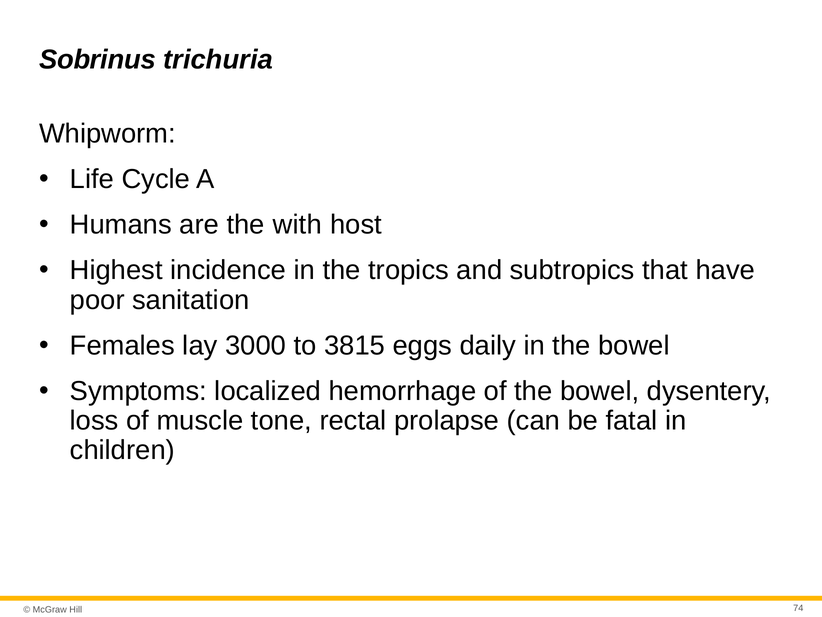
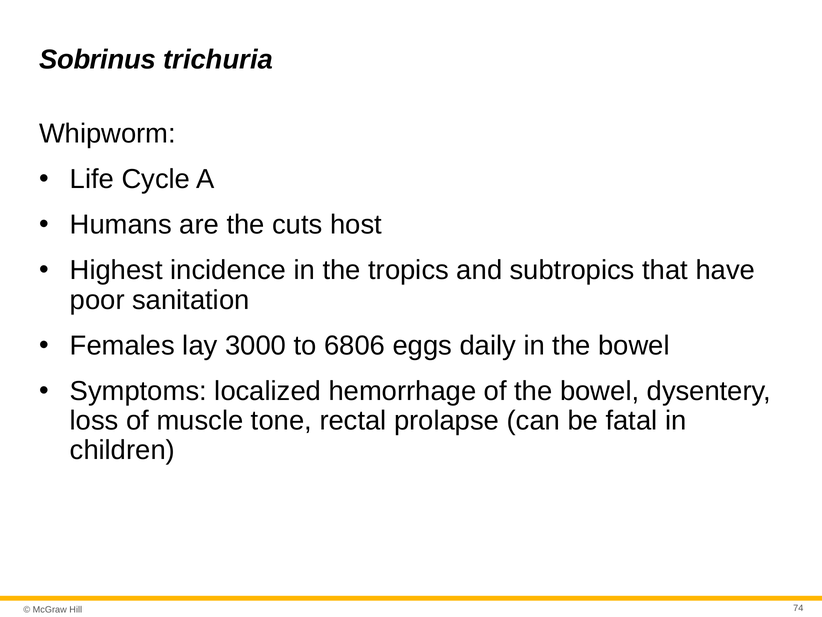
with: with -> cuts (297, 225)
3815: 3815 -> 6806 (355, 345)
